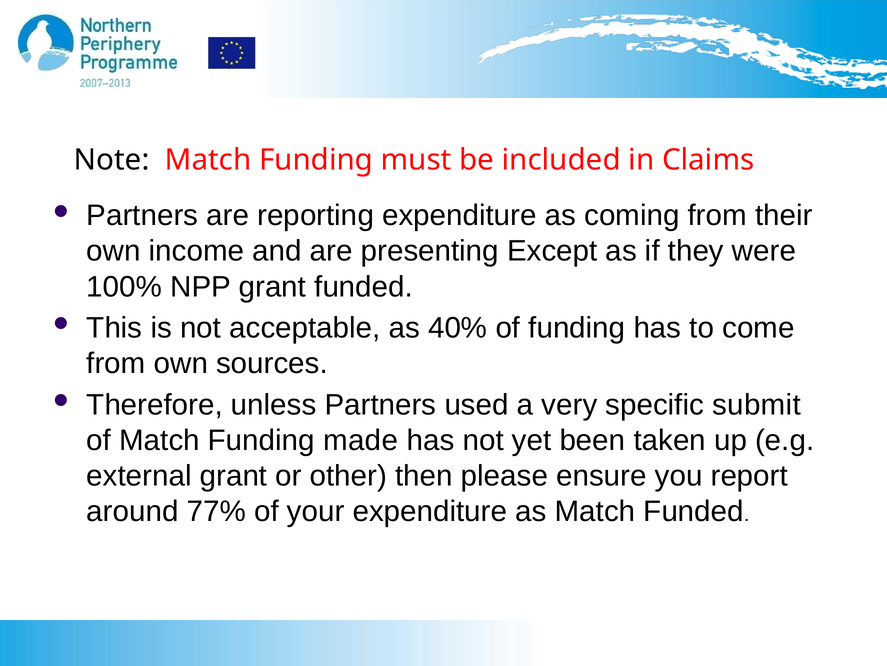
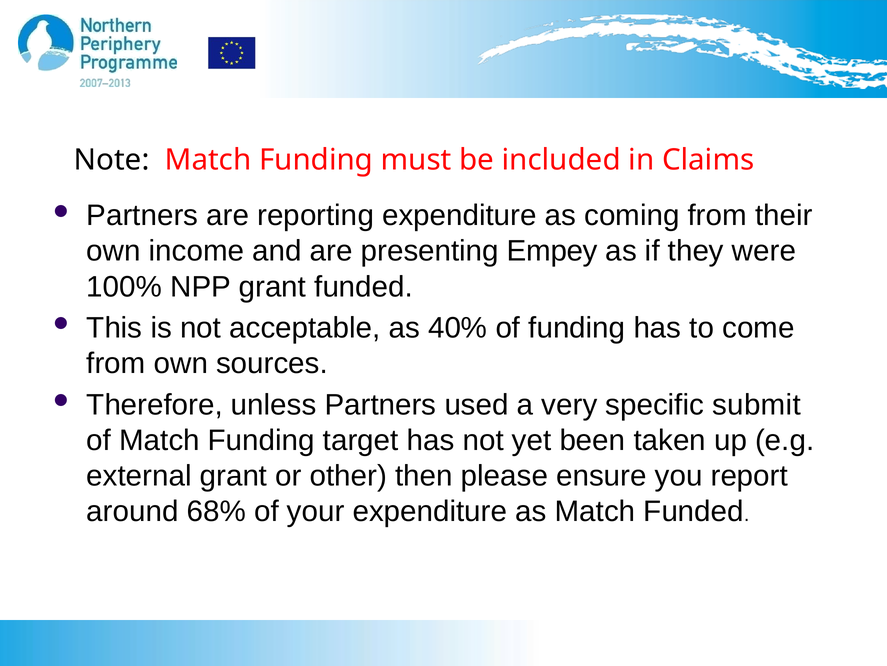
Except: Except -> Empey (552, 251)
made: made -> target (361, 440)
77%: 77% -> 68% (216, 511)
